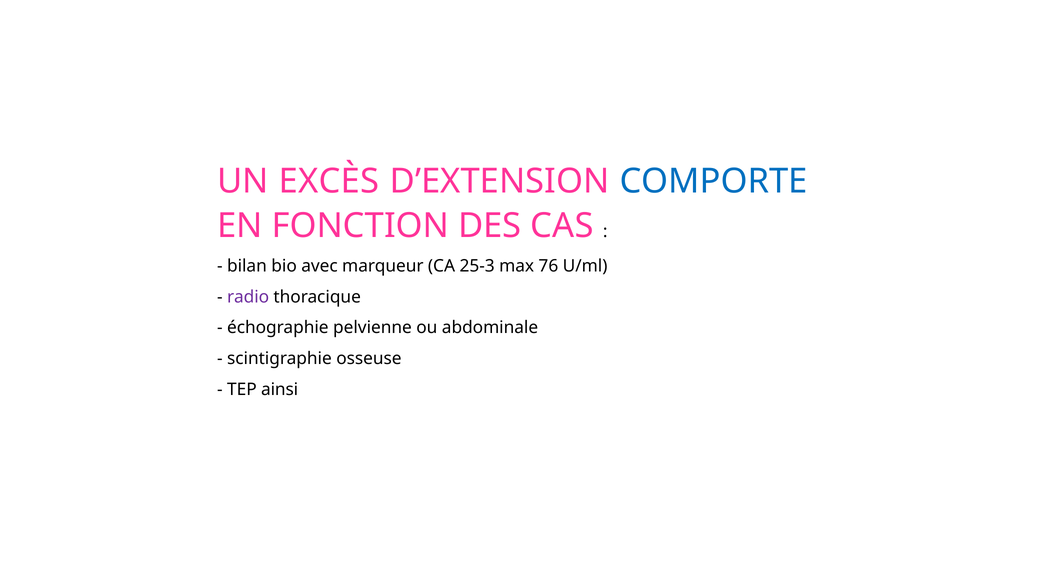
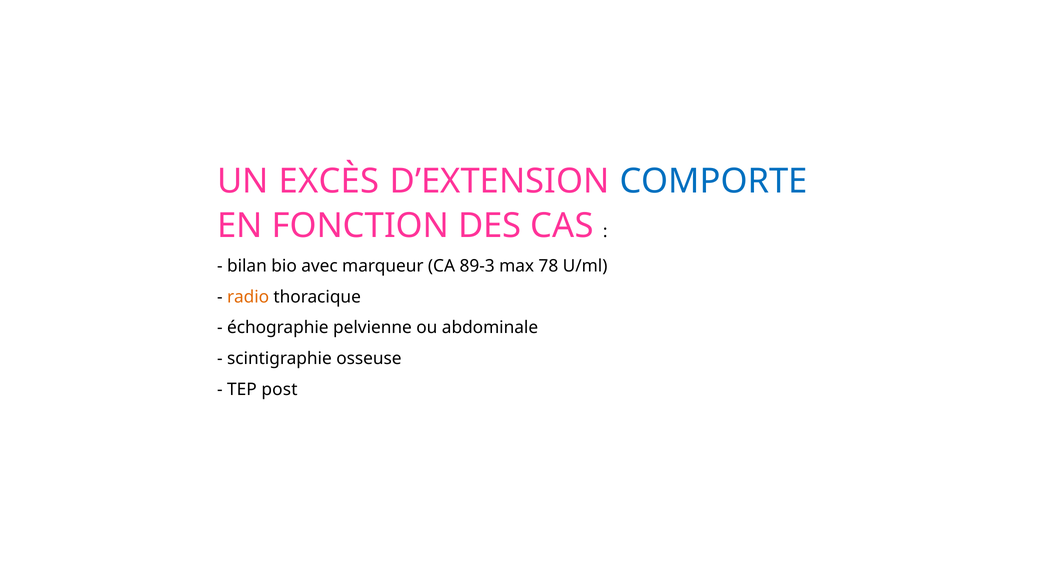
25-3: 25-3 -> 89-3 (477, 266)
76: 76 -> 78 (548, 266)
radio colour: purple -> orange (248, 297)
ainsi: ainsi -> post (279, 389)
